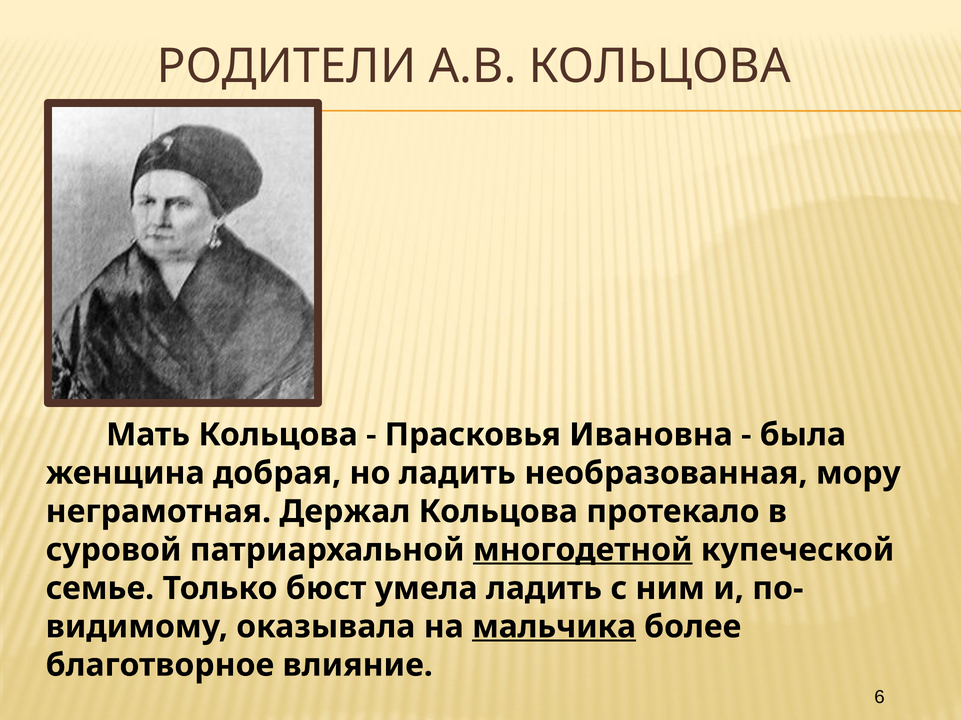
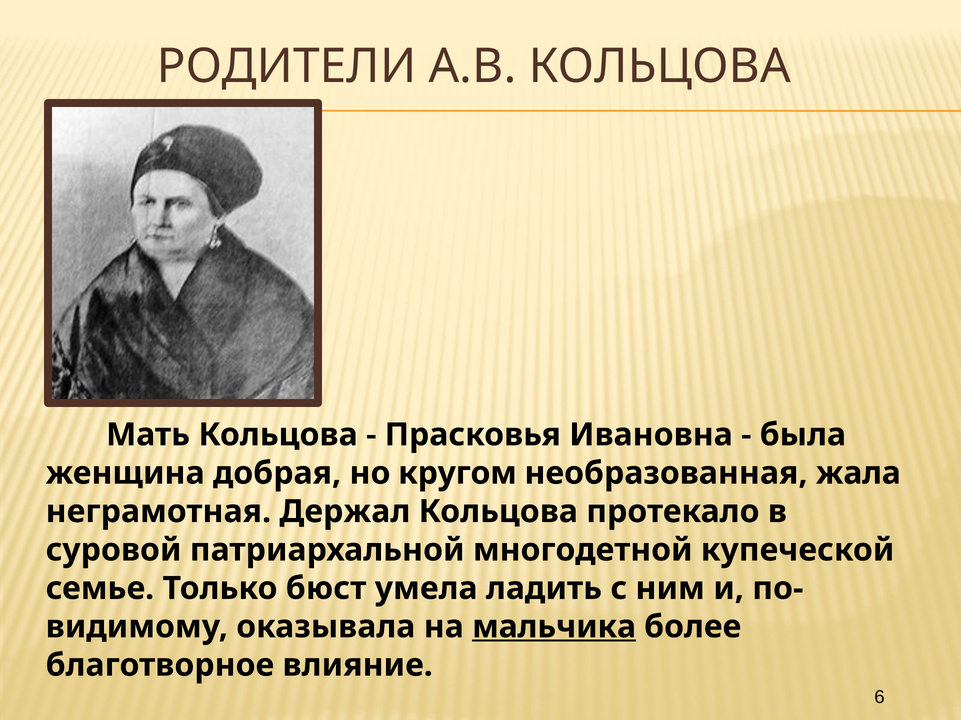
но ладить: ладить -> кругом (458, 474)
мору: мору -> жала (858, 474)
многодетной underline: present -> none (583, 551)
